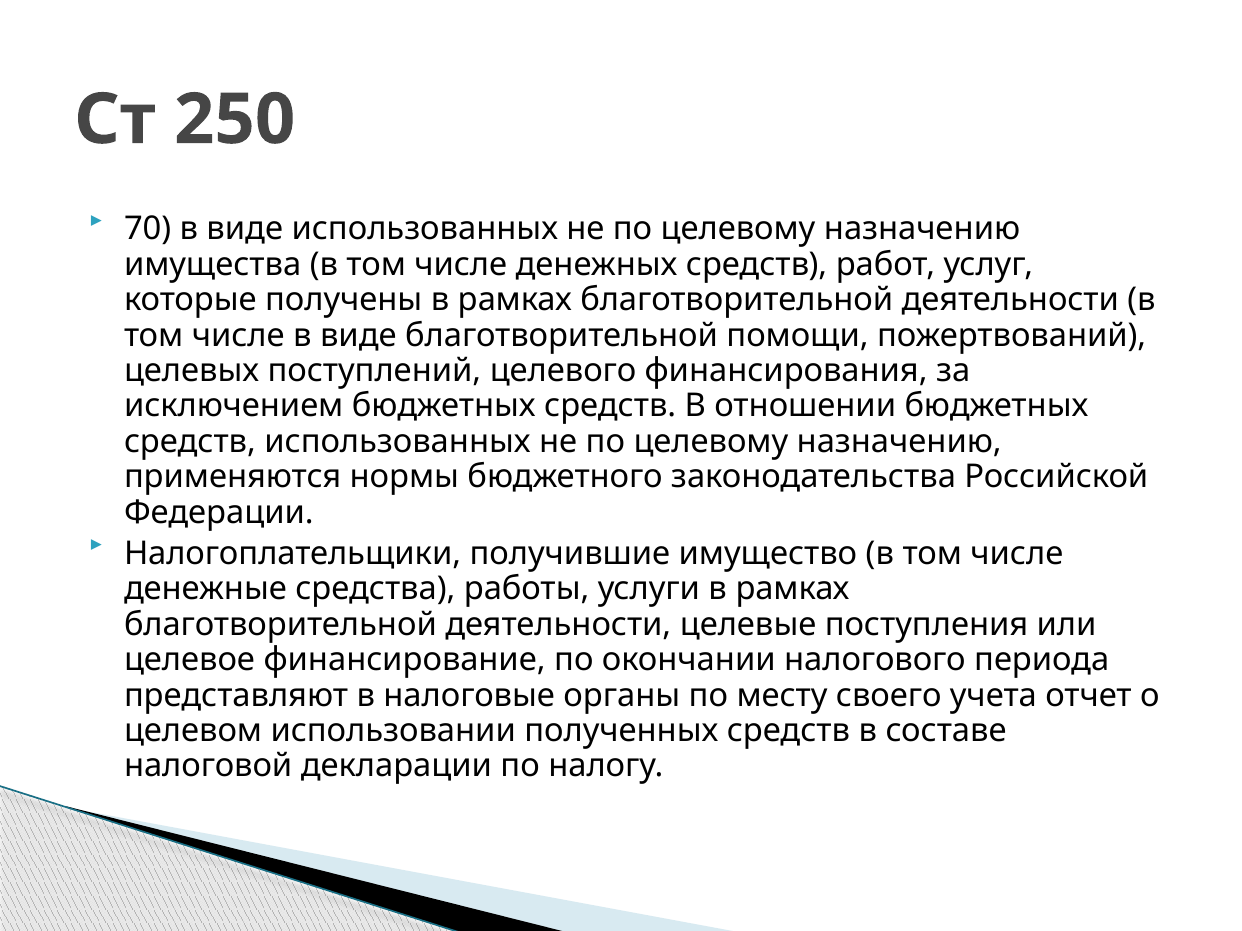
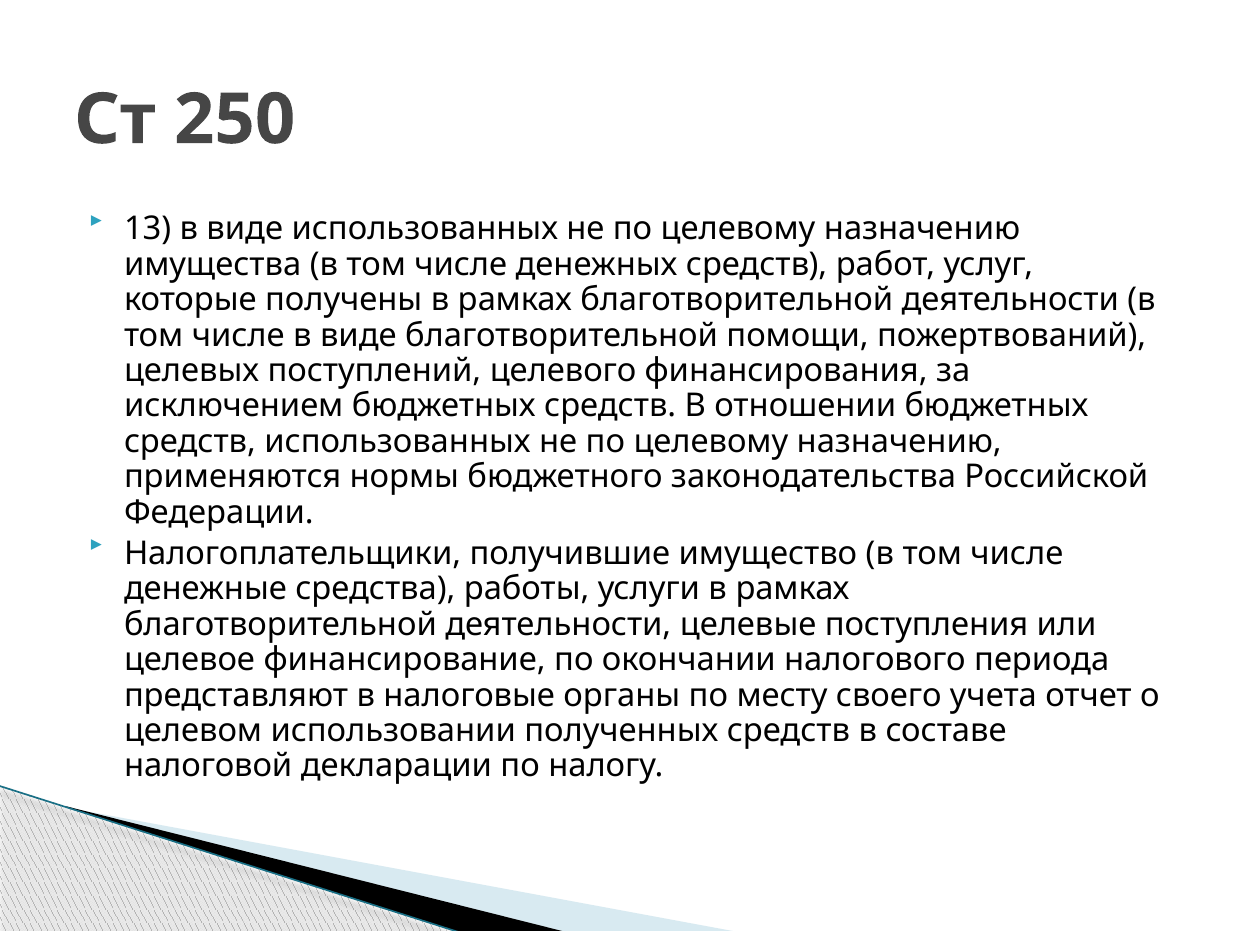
70: 70 -> 13 (148, 229)
